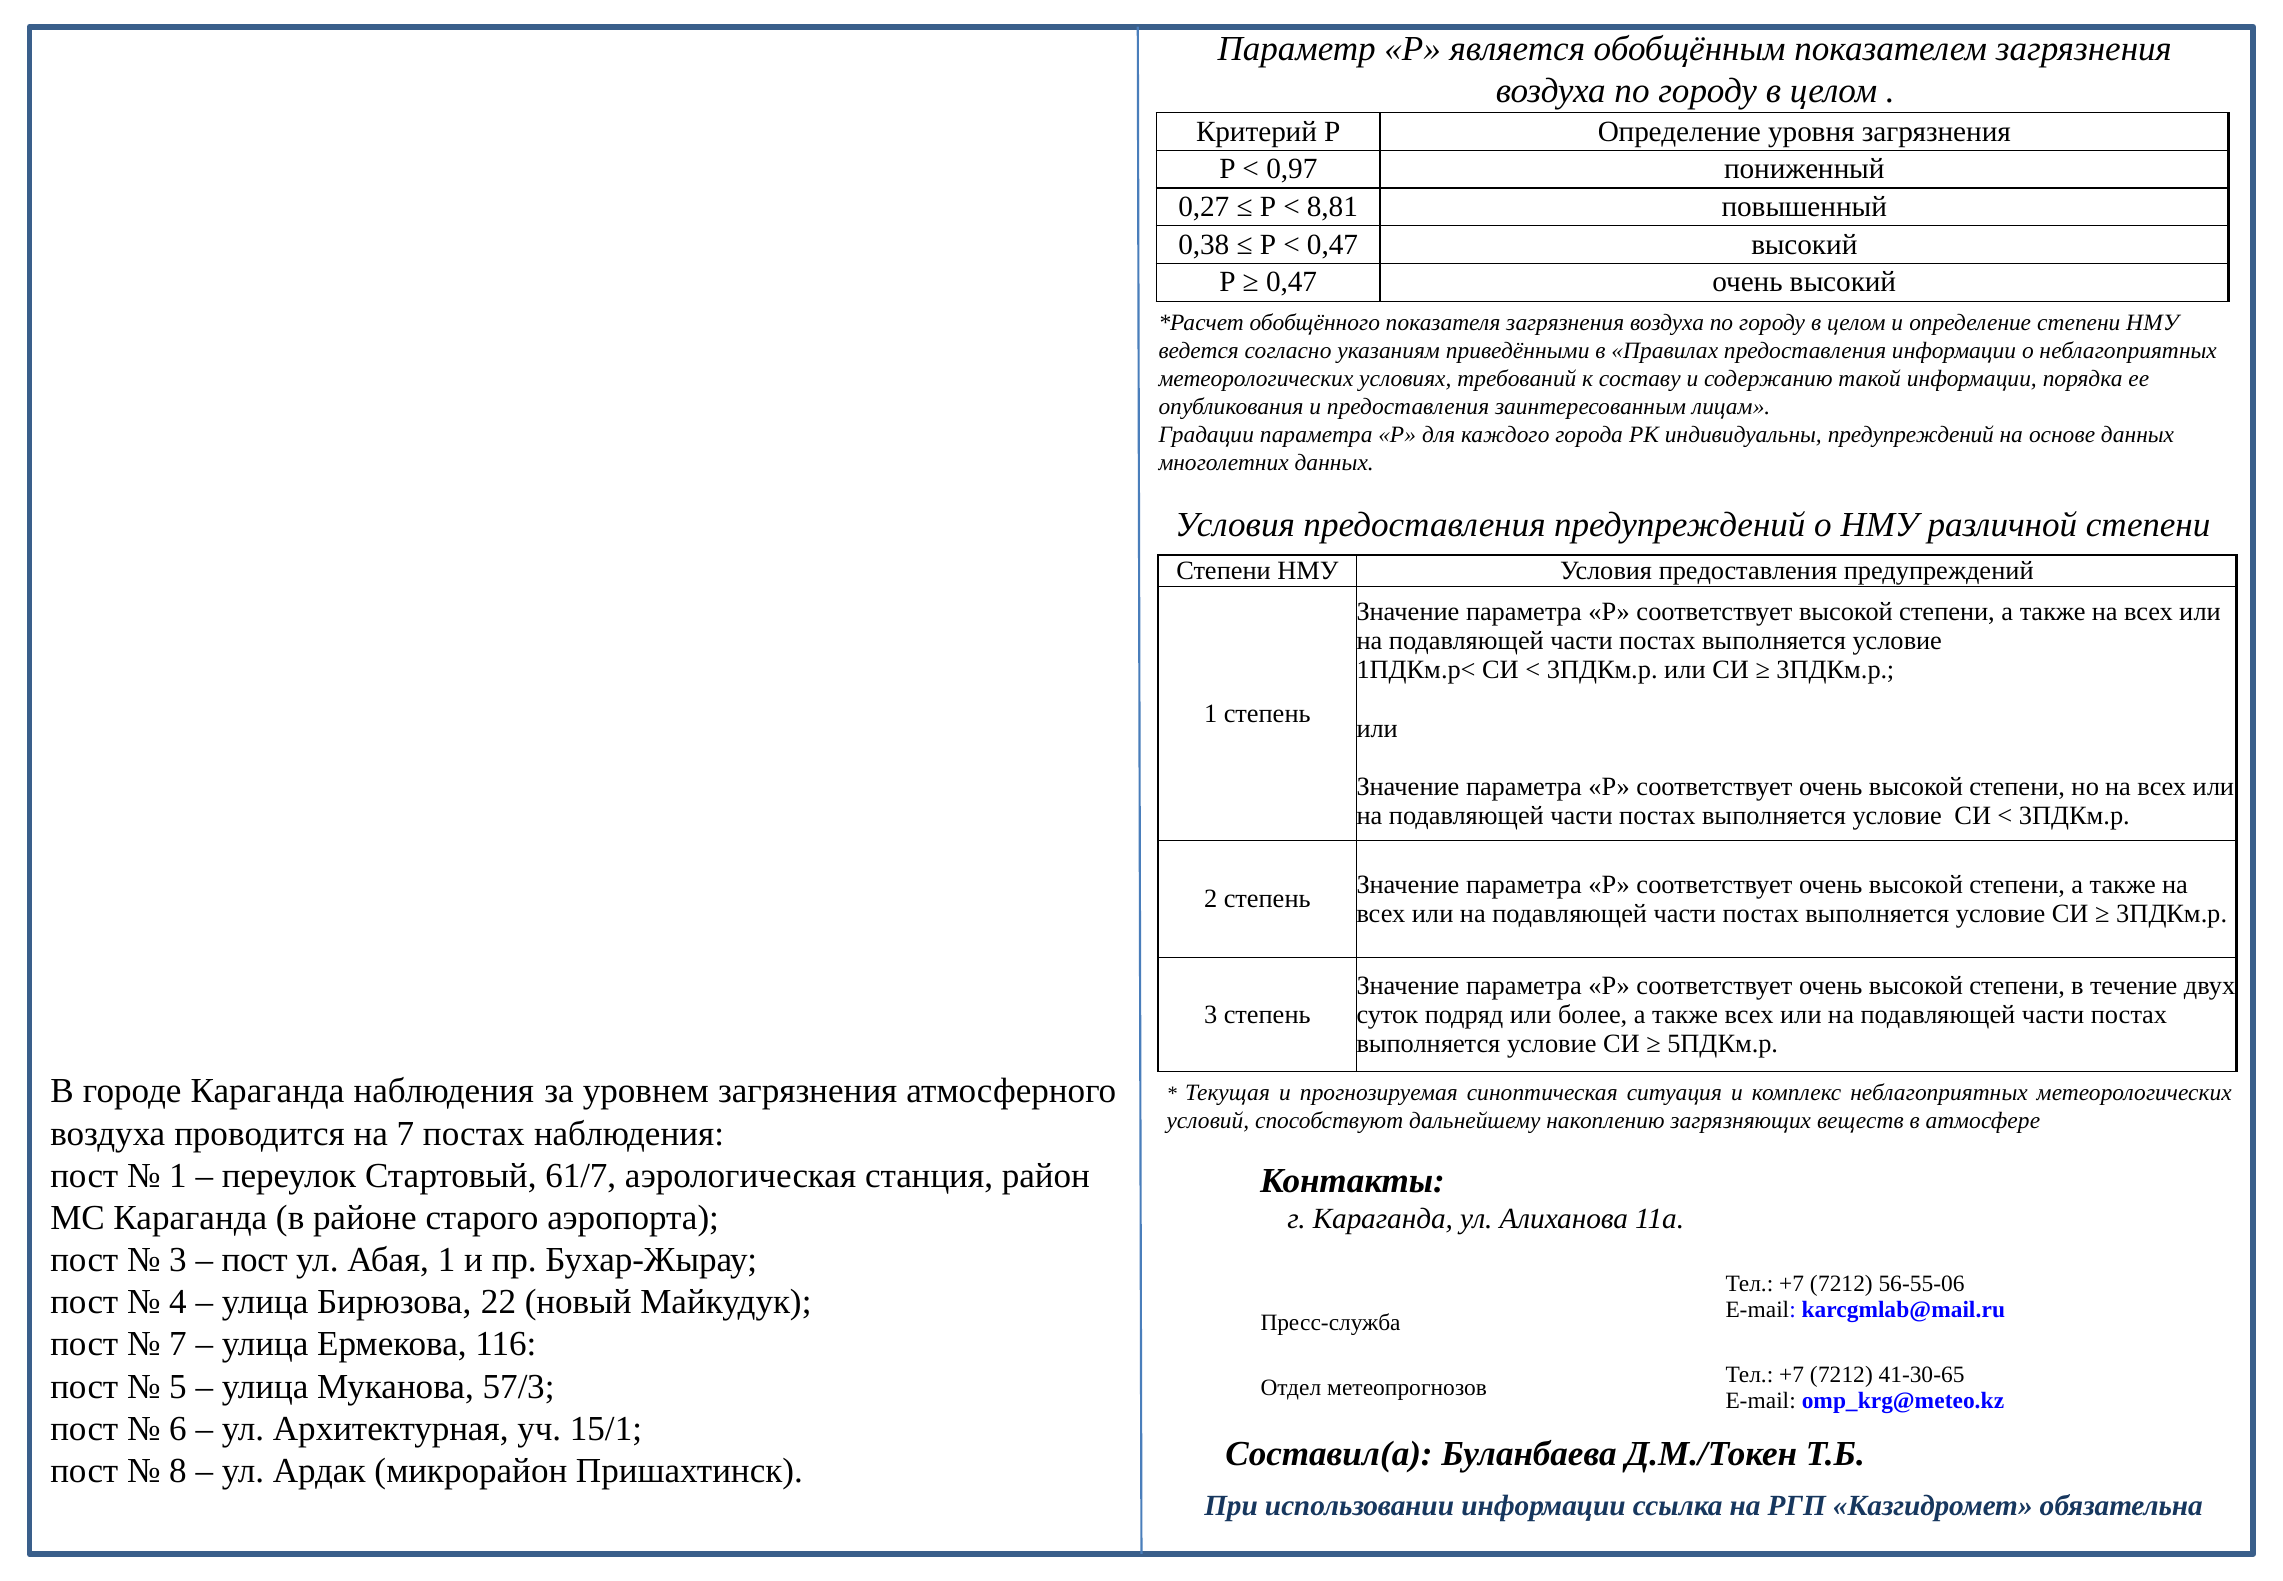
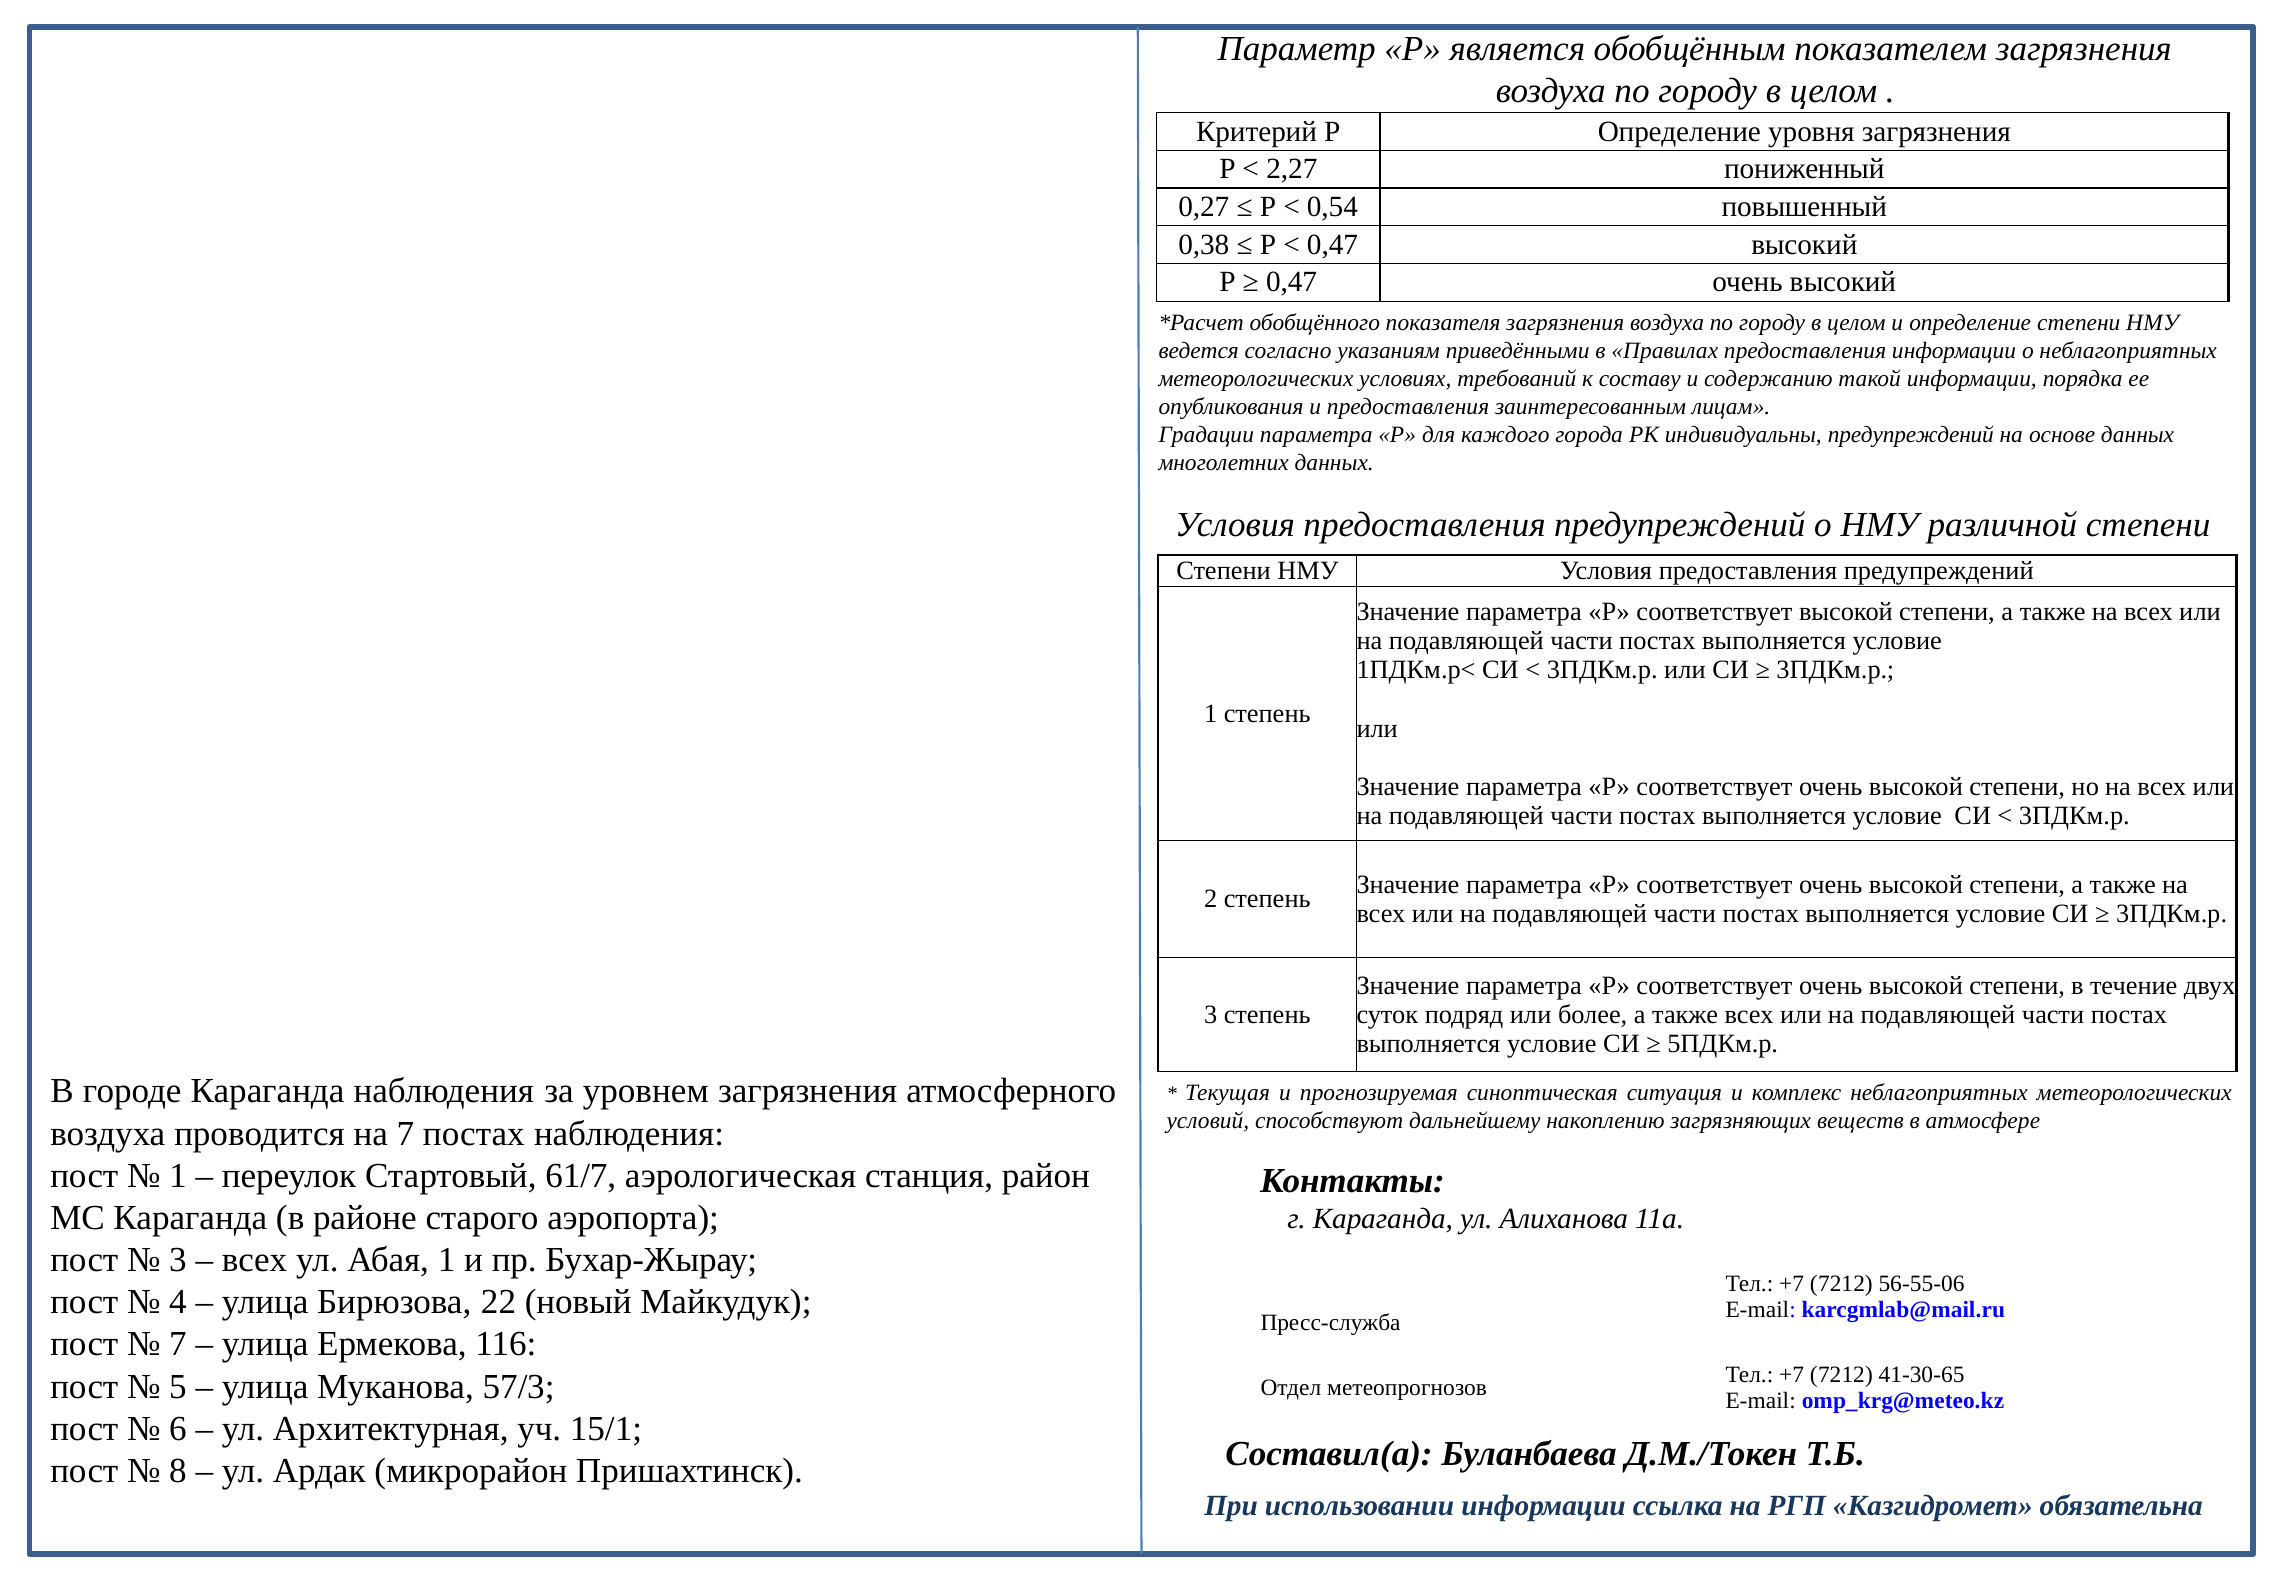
0,97: 0,97 -> 2,27 (1292, 169)
8,81: 8,81 -> 0,54 (1332, 207)
пост: пост -> всех (255, 1260)
